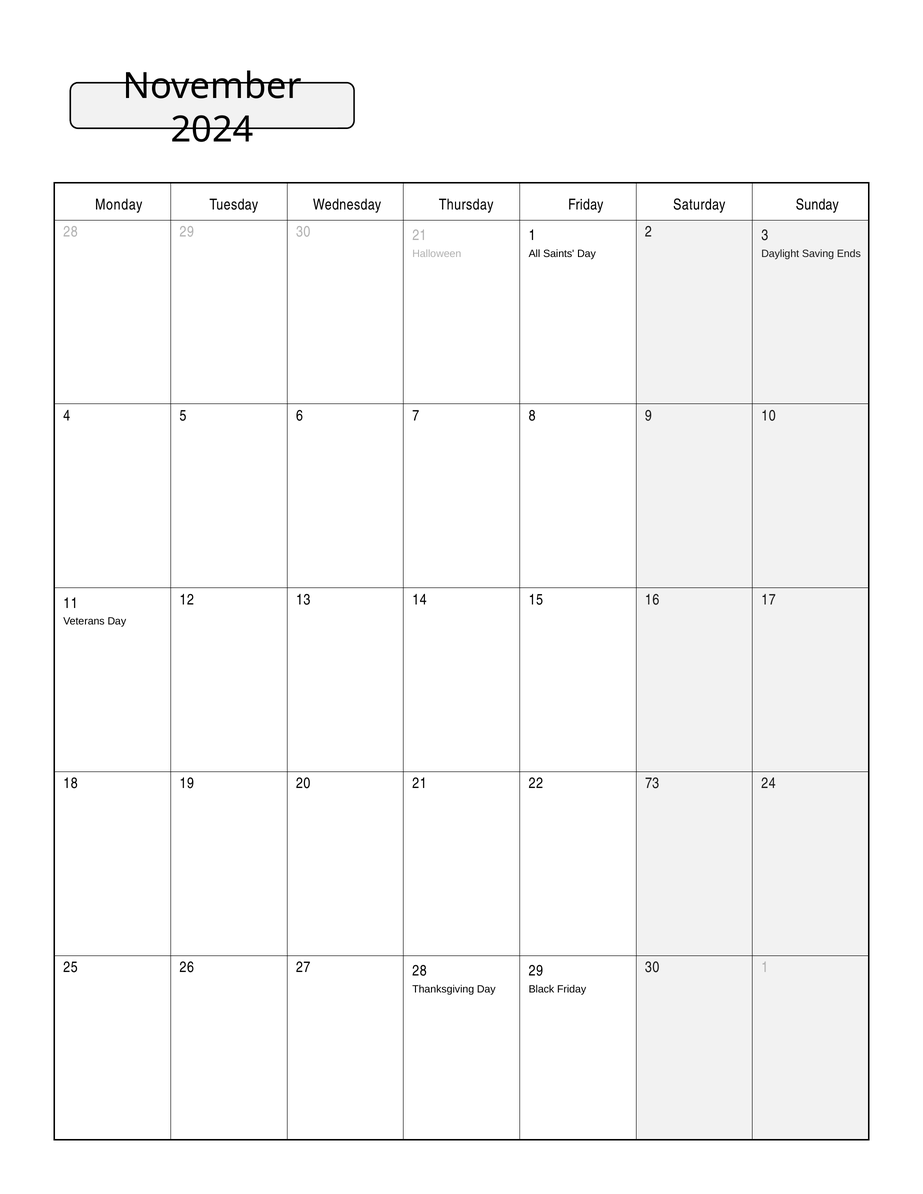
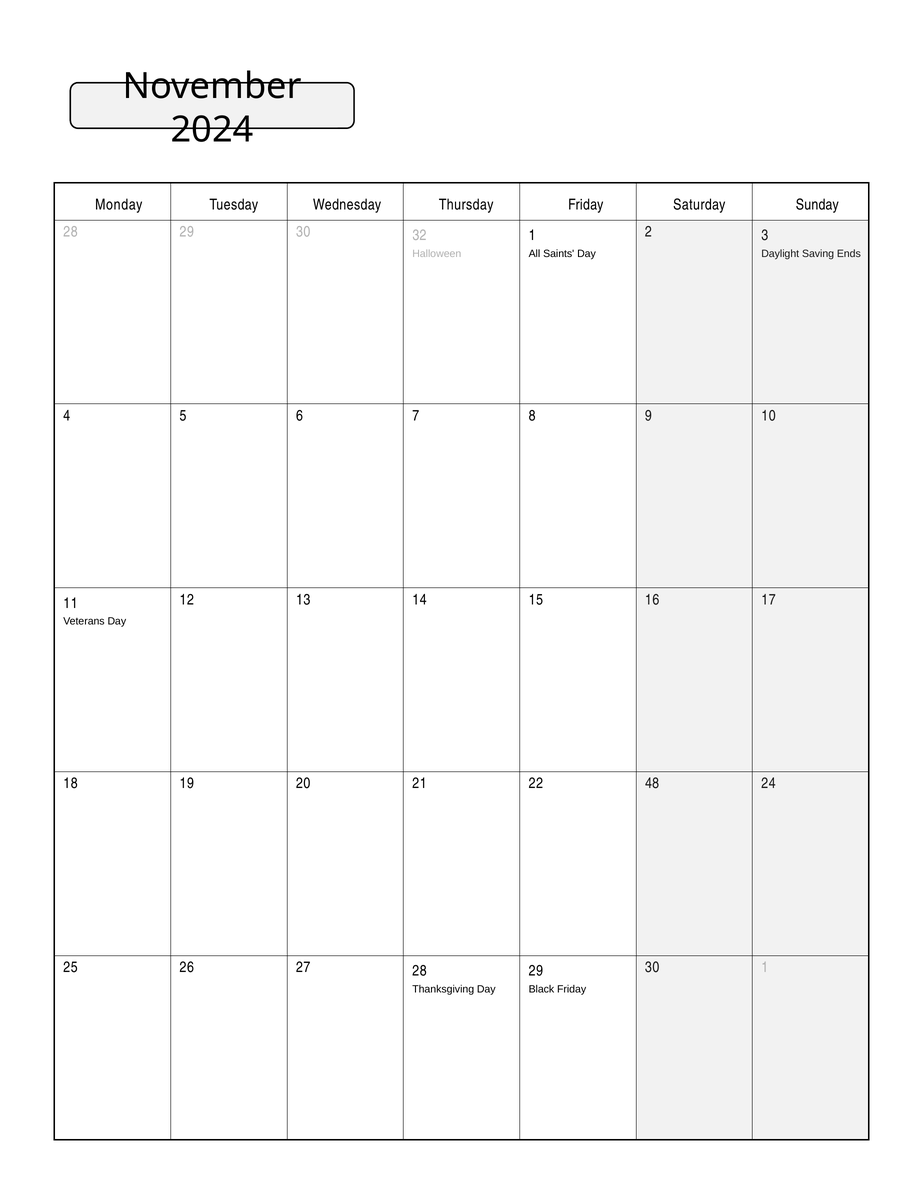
30 21: 21 -> 32 (419, 235)
73: 73 -> 48 (652, 784)
